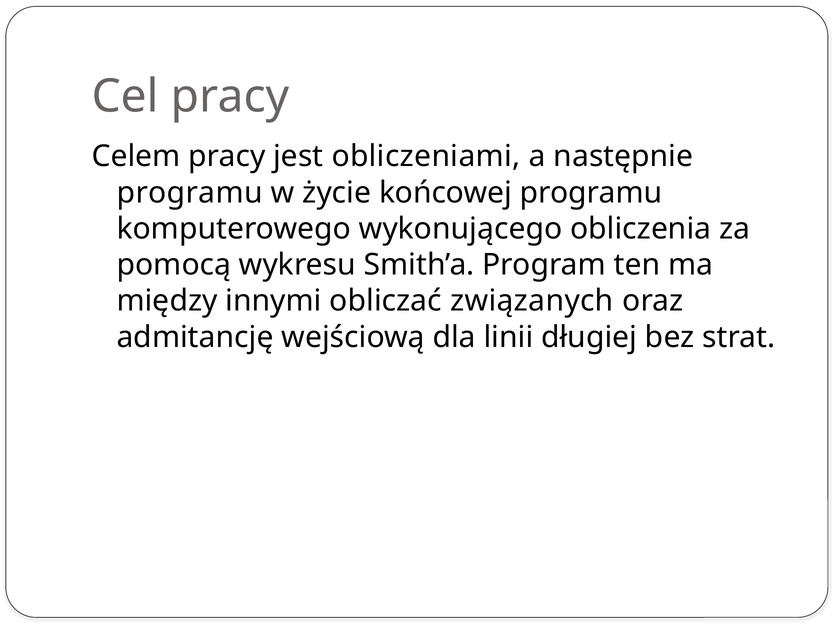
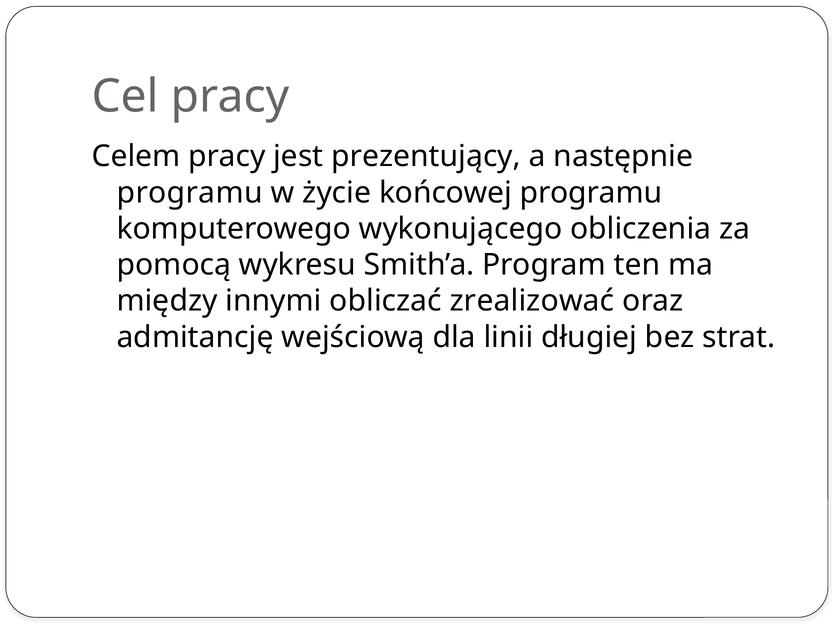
obliczeniami: obliczeniami -> prezentujący (426, 156)
związanych: związanych -> zrealizować (532, 301)
